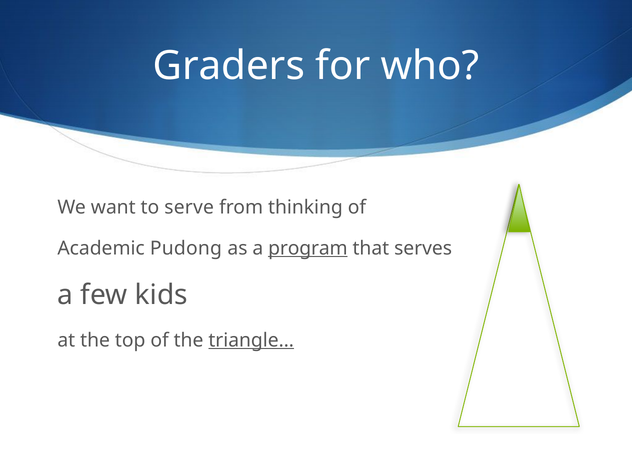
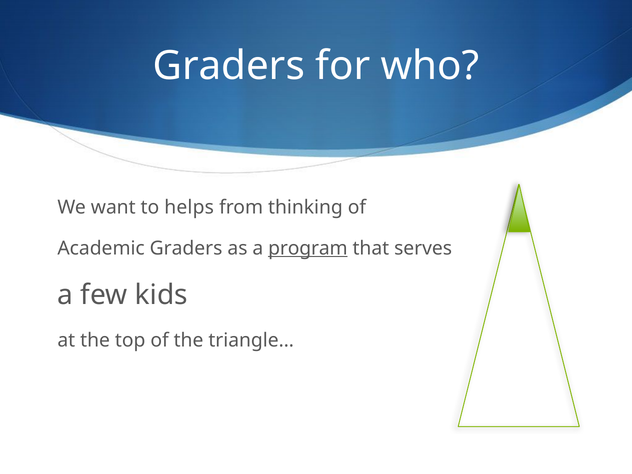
serve: serve -> helps (189, 208)
Academic Pudong: Pudong -> Graders (186, 248)
triangle… underline: present -> none (251, 340)
